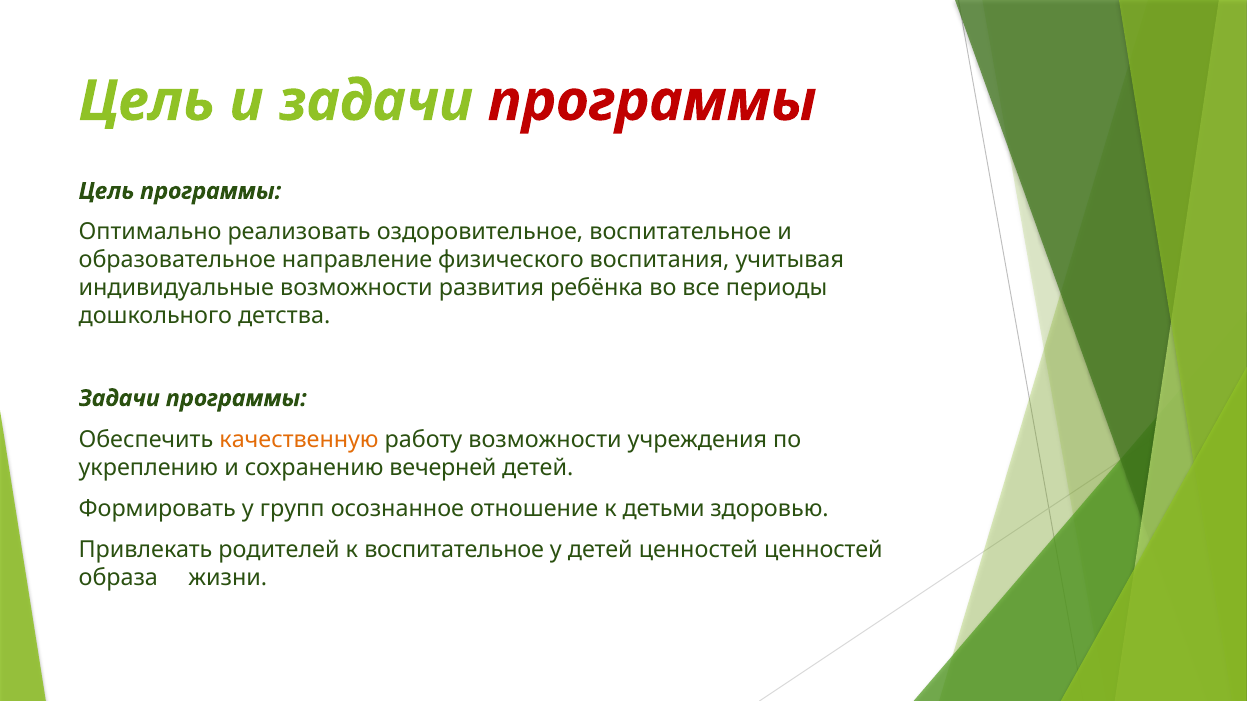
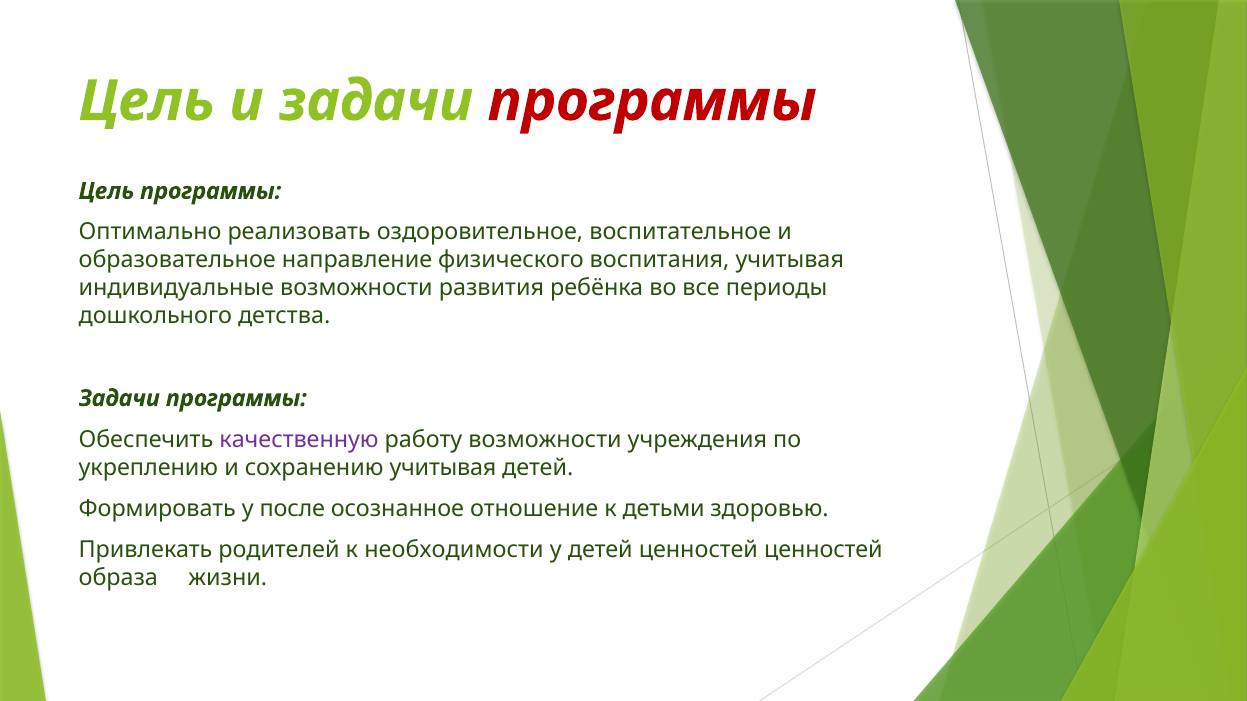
качественную colour: orange -> purple (299, 440)
сохранению вечерней: вечерней -> учитывая (443, 468)
групп: групп -> после (292, 509)
к воспитательное: воспитательное -> необходимости (454, 550)
